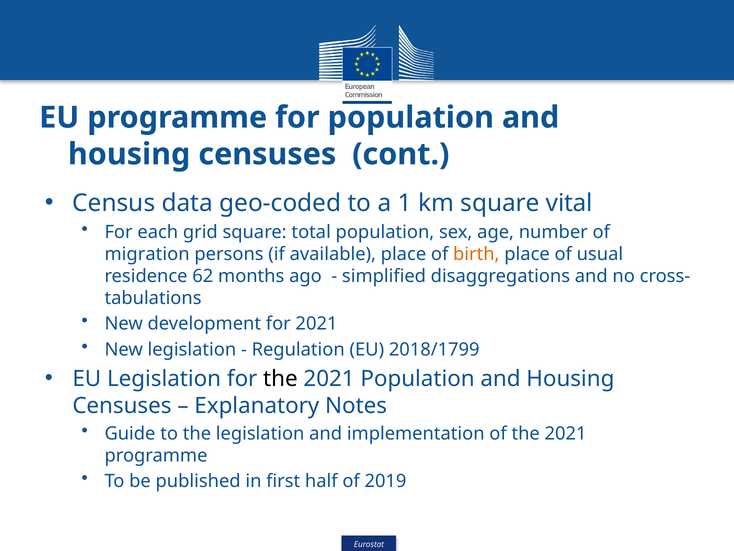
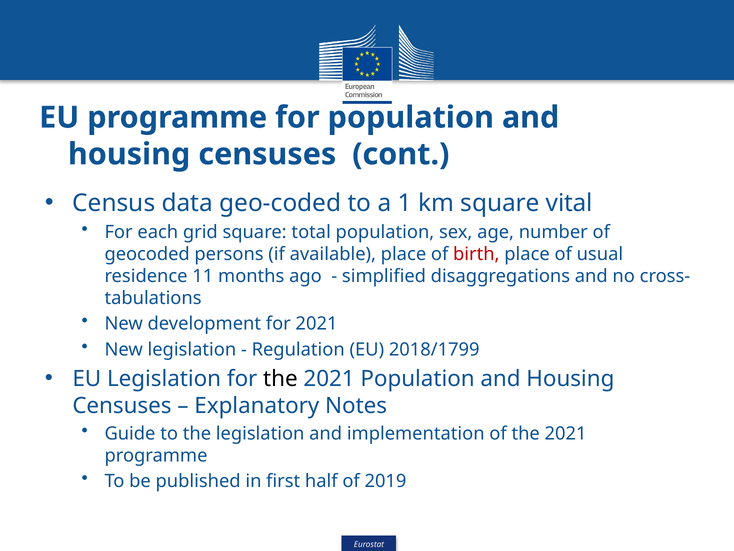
migration: migration -> geocoded (147, 254)
birth colour: orange -> red (476, 254)
62: 62 -> 11 (203, 276)
